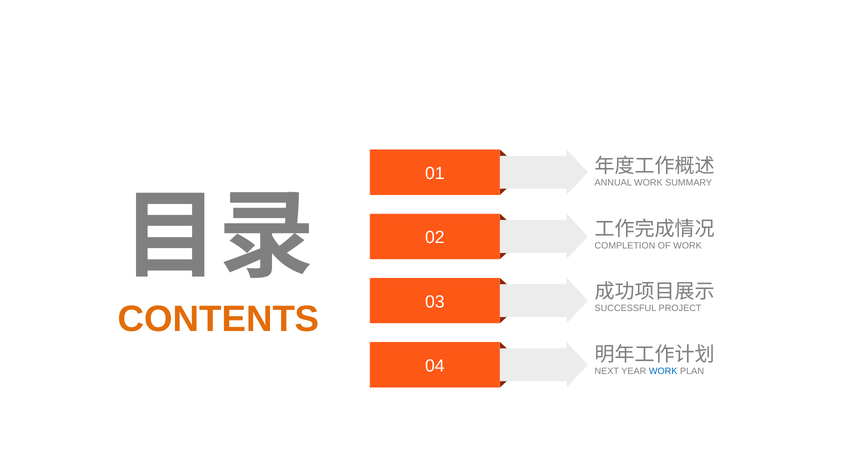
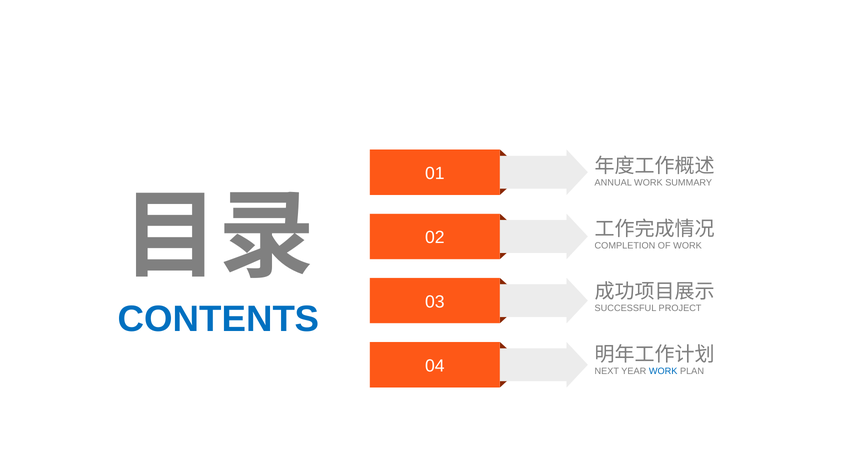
CONTENTS colour: orange -> blue (219, 319)
